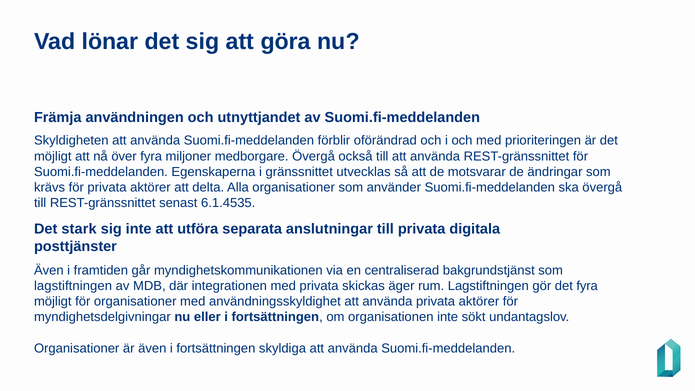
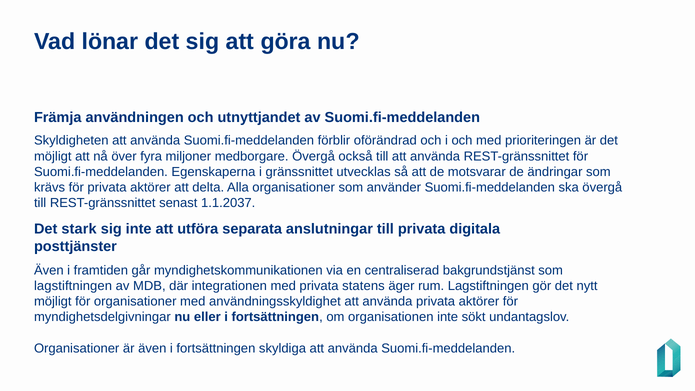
6.1.4535: 6.1.4535 -> 1.1.2037 (228, 203)
skickas: skickas -> statens (363, 286)
det fyra: fyra -> nytt (587, 286)
